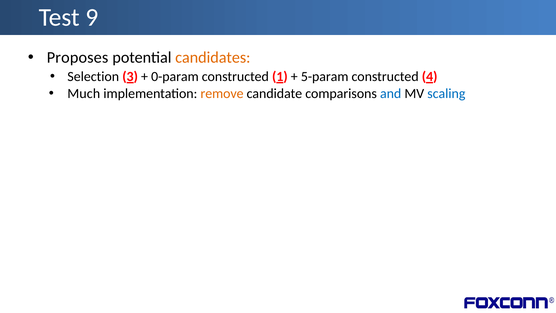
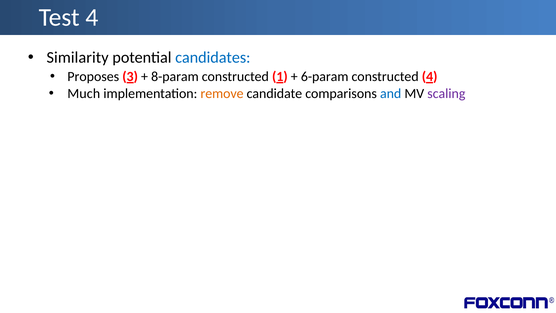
Test 9: 9 -> 4 (92, 17)
Proposes: Proposes -> Similarity (78, 57)
candidates colour: orange -> blue (213, 57)
Selection: Selection -> Proposes (93, 77)
0-param: 0-param -> 8-param (175, 77)
5-param: 5-param -> 6-param (325, 77)
scaling colour: blue -> purple (446, 93)
